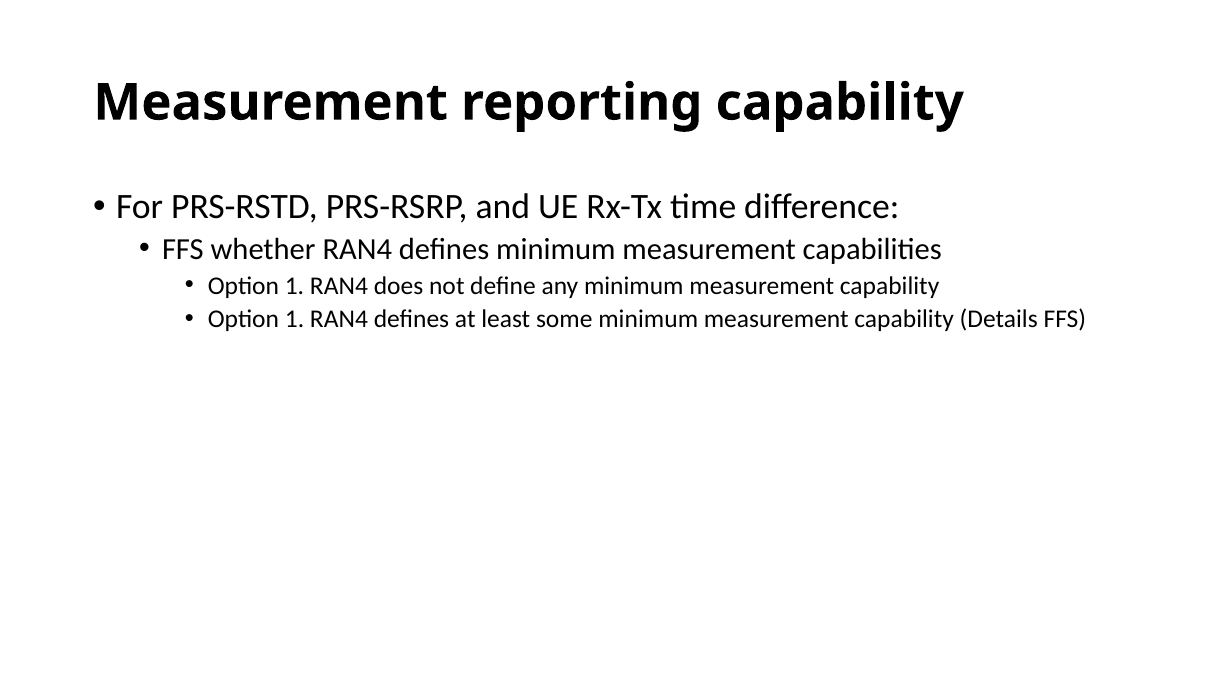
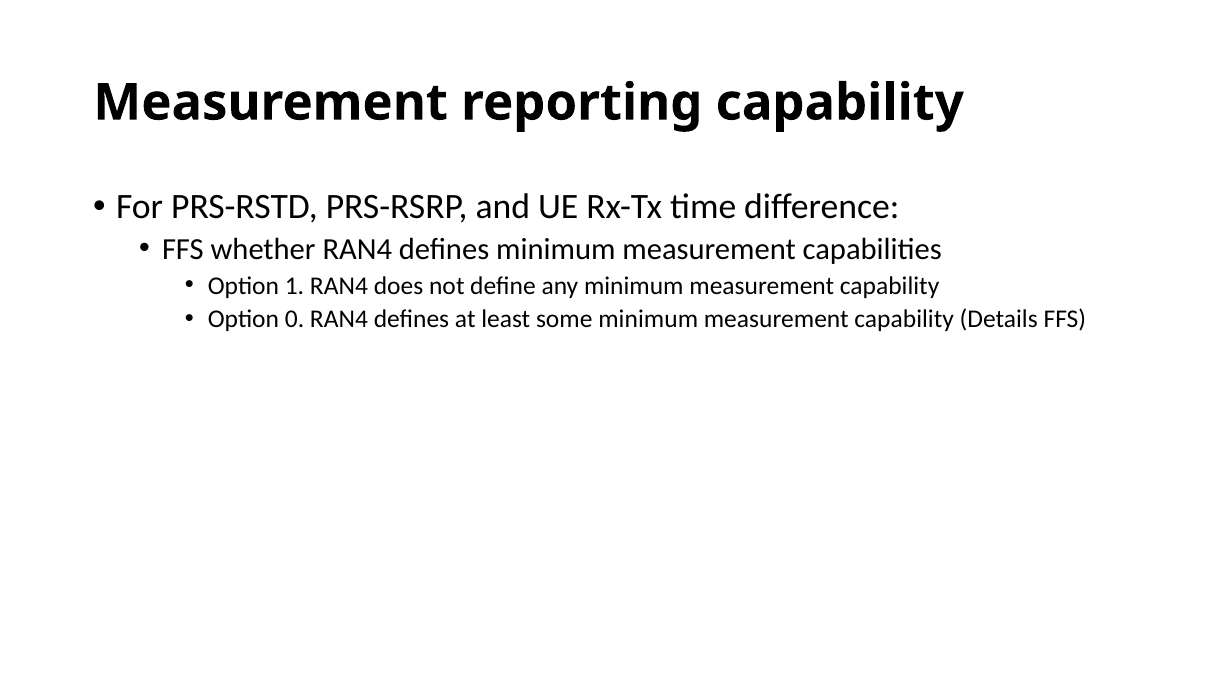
1: 1 -> 0 (295, 319)
